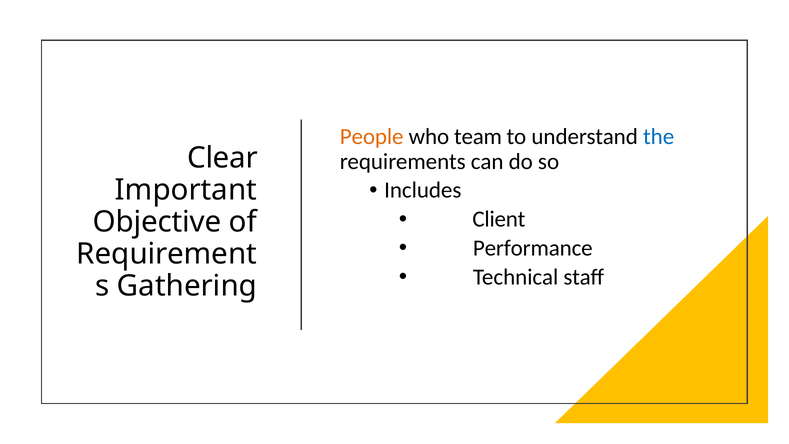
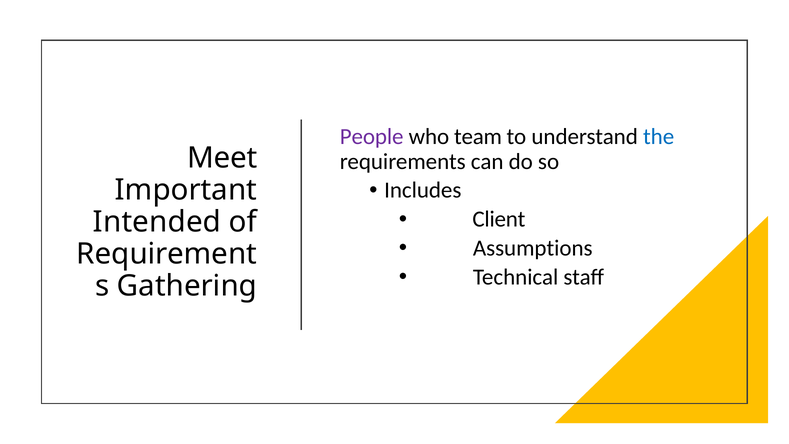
People colour: orange -> purple (372, 137)
Clear: Clear -> Meet (222, 158)
Objective: Objective -> Intended (157, 222)
Performance: Performance -> Assumptions (533, 248)
